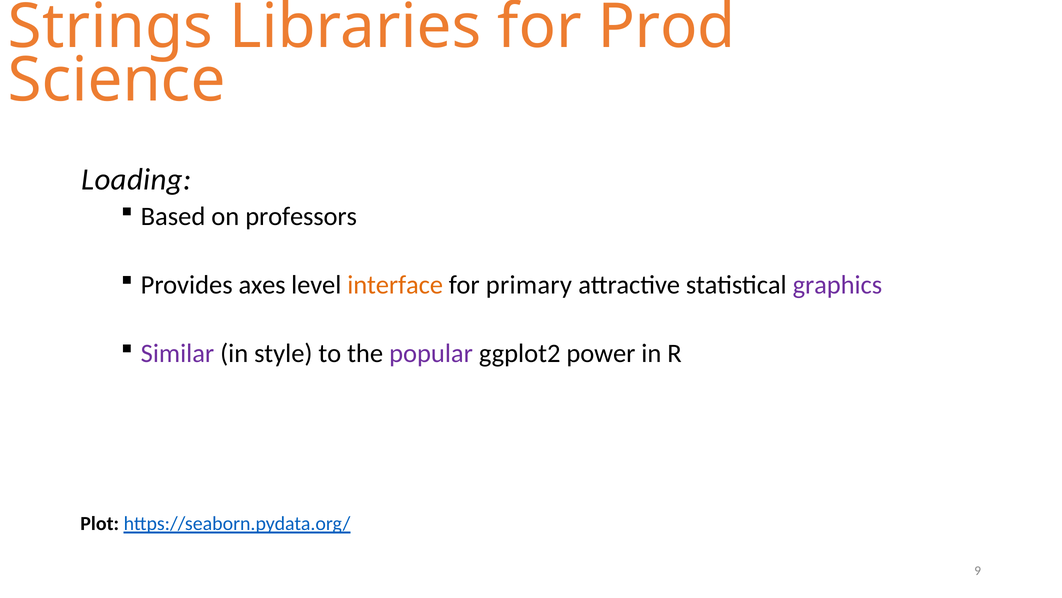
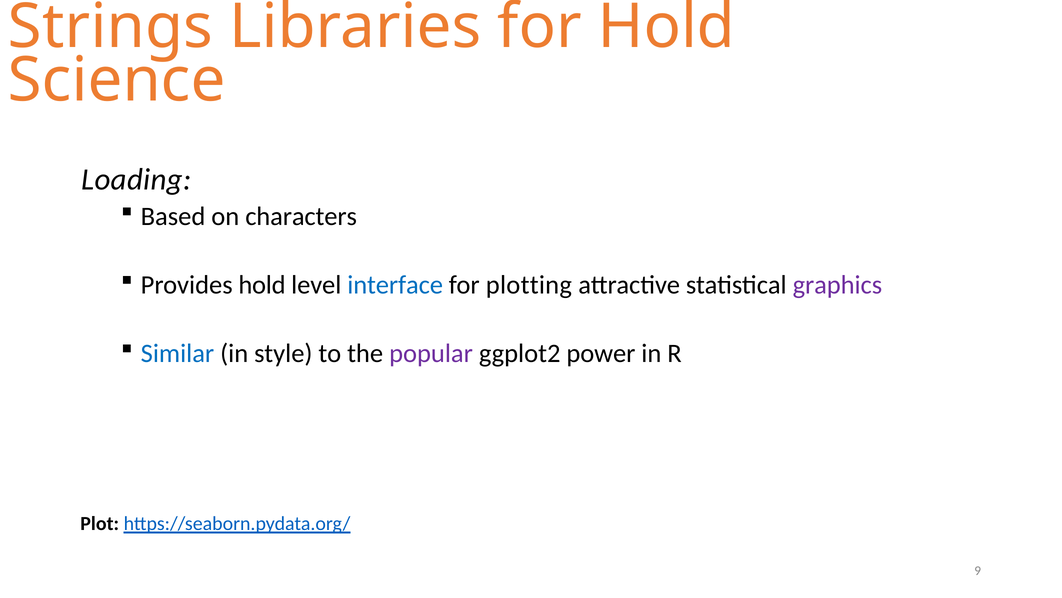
for Prod: Prod -> Hold (666, 27)
professors: professors -> characters (301, 216)
Provides axes: axes -> hold (262, 285)
interface colour: orange -> blue (395, 285)
primary: primary -> plotting (529, 285)
Similar colour: purple -> blue (177, 353)
